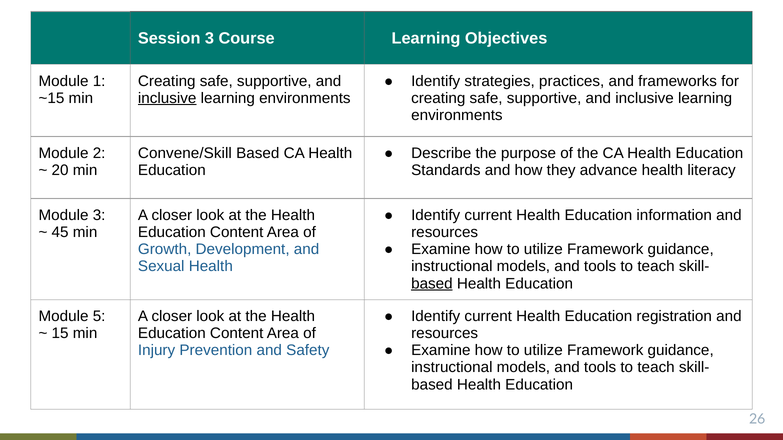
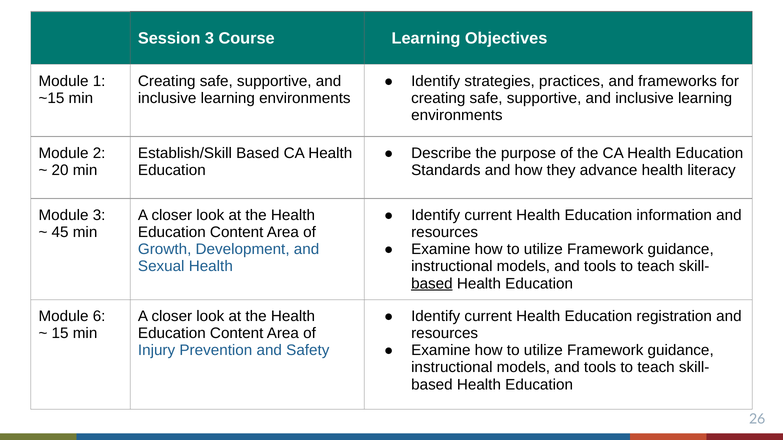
inclusive underline: present -> none (167, 98)
Convene/Skill: Convene/Skill -> Establish/Skill (185, 153)
5: 5 -> 6 (99, 317)
